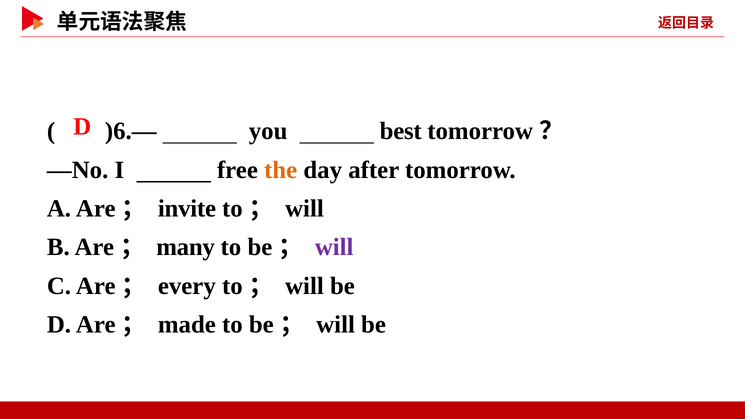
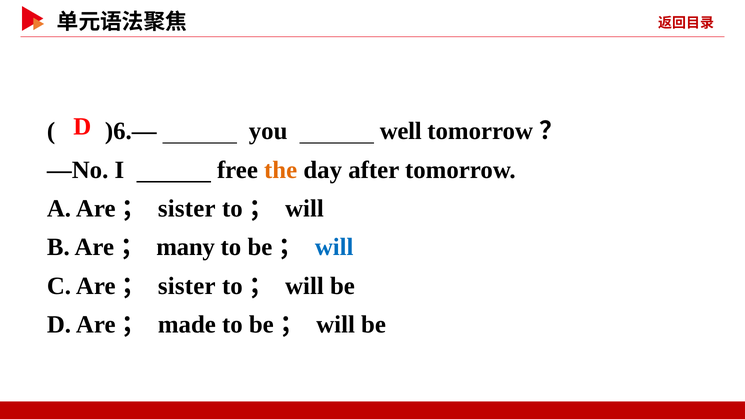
best: best -> well (401, 131)
invite: invite -> sister (187, 209)
will colour: purple -> blue (334, 247)
every: every -> sister (187, 286)
